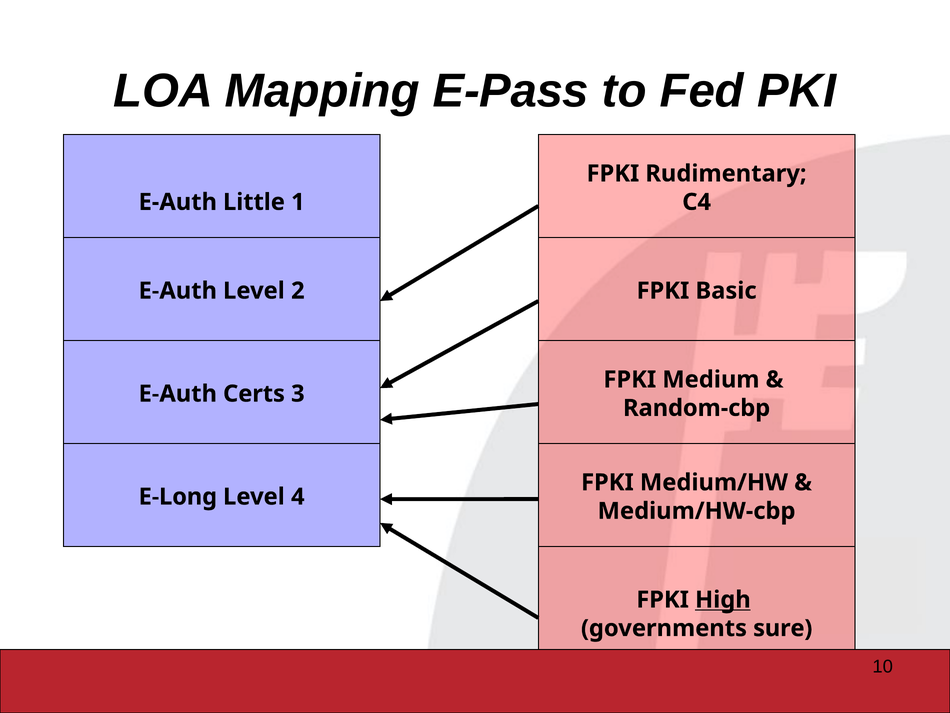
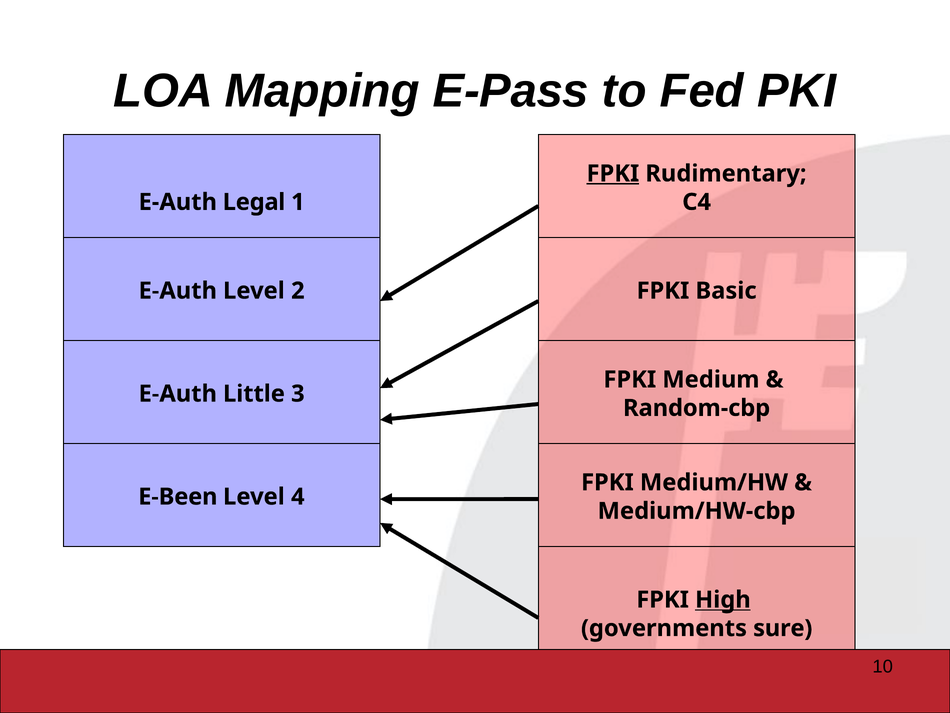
FPKI underline: none -> present (613, 173)
Little: Little -> Legal (254, 202)
Certs: Certs -> Little (254, 394)
E-Long: E-Long -> E-Been (178, 496)
